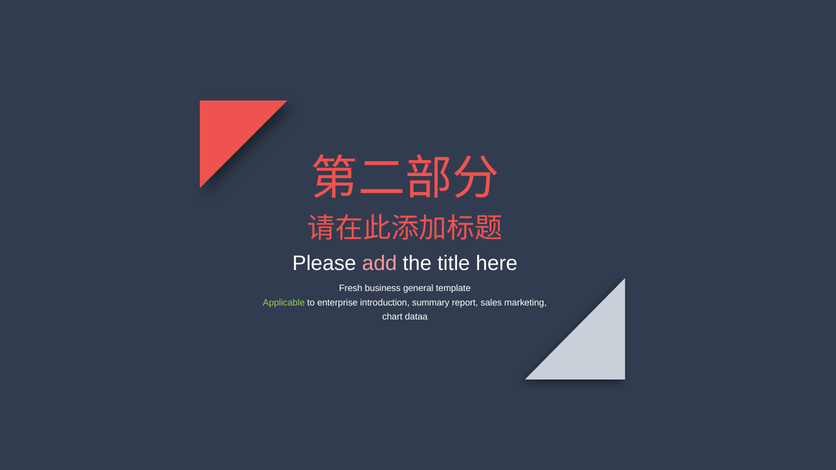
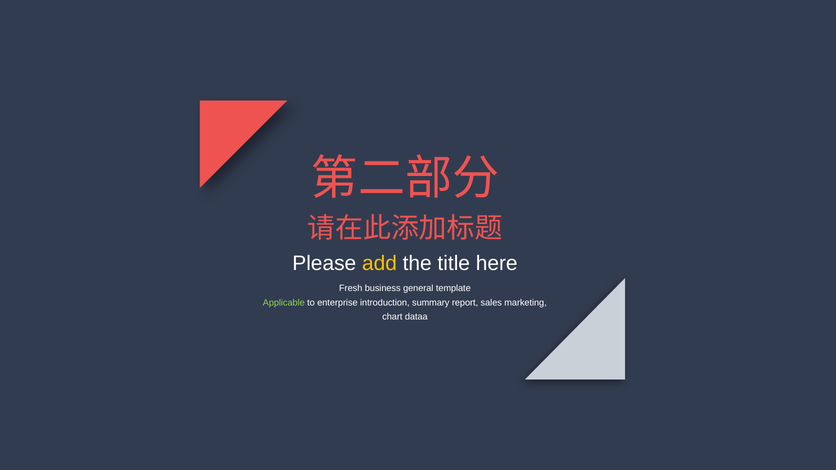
add colour: pink -> yellow (379, 264)
